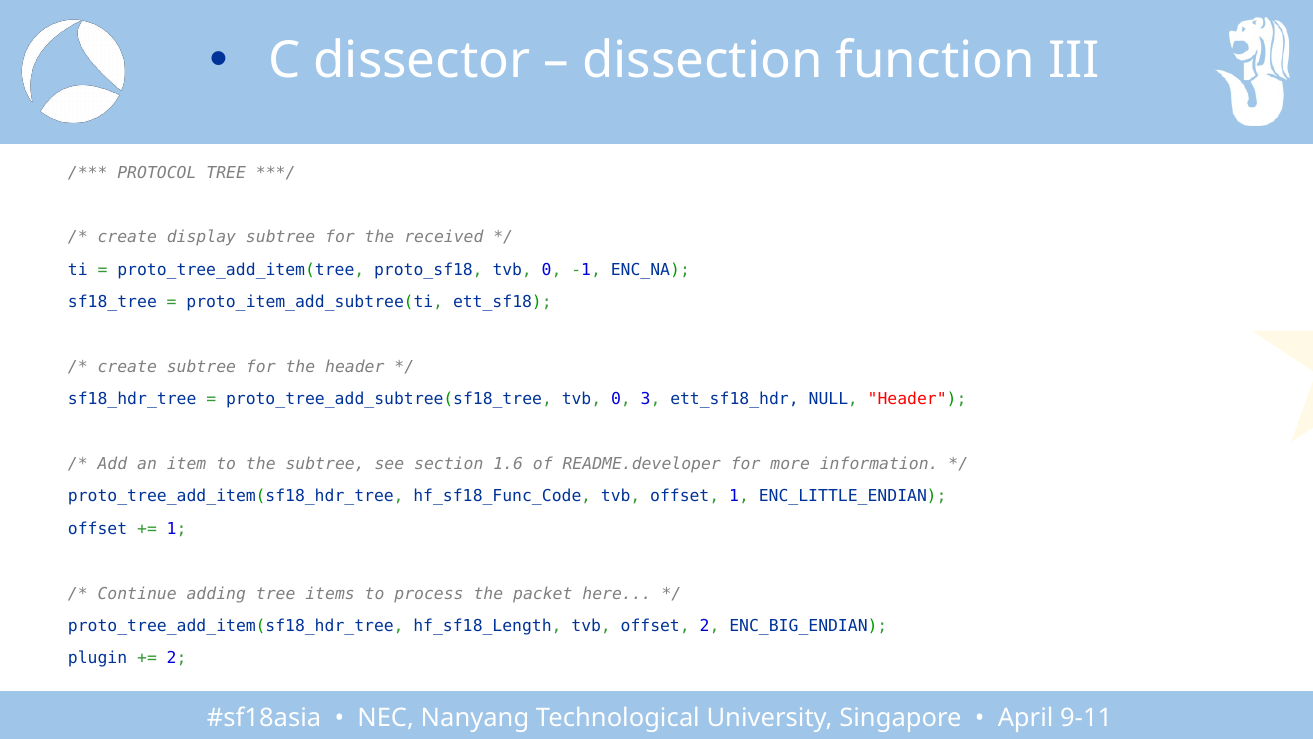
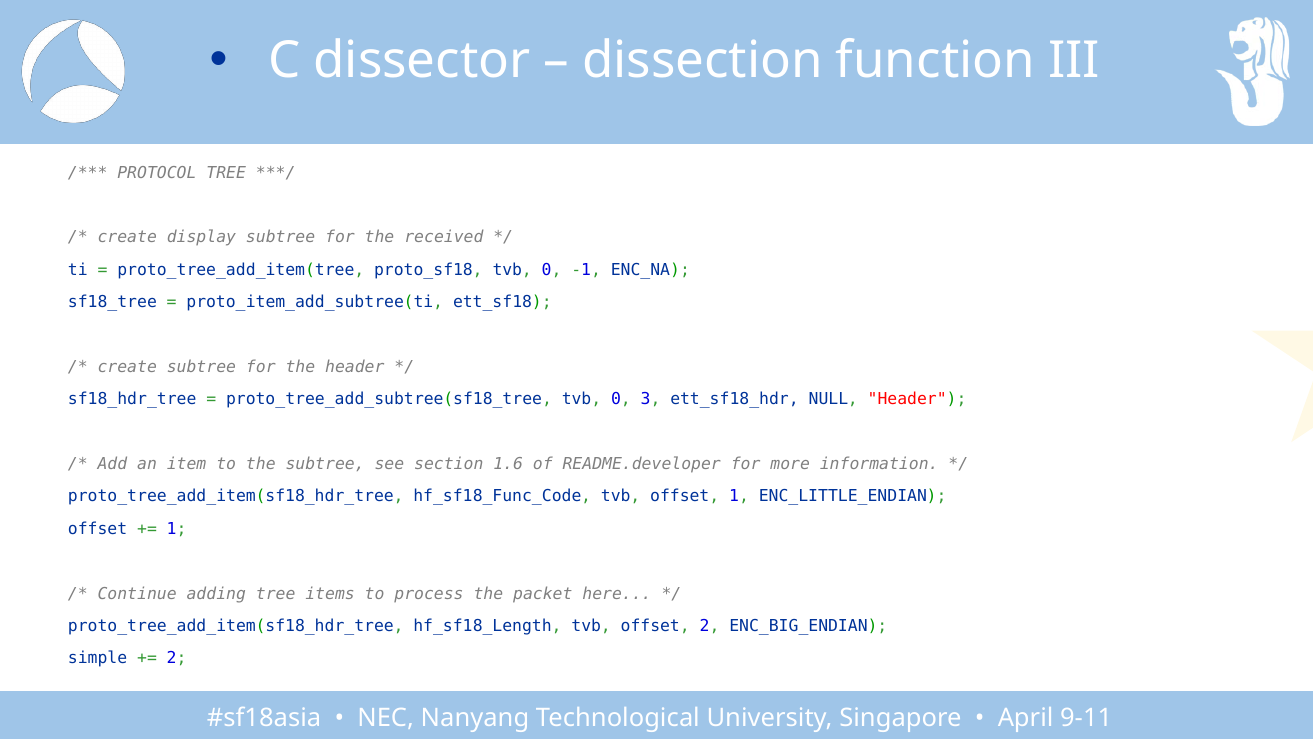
plugin: plugin -> simple (98, 658)
